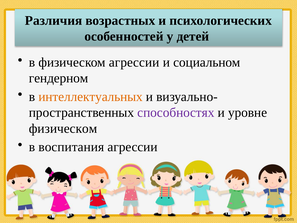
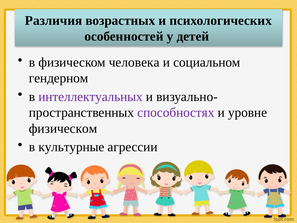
физическом агрессии: агрессии -> человека (134, 62)
интеллектуальных colour: orange -> purple (91, 97)
воспитания: воспитания -> культурные (71, 147)
